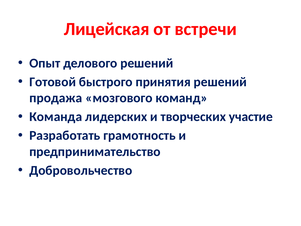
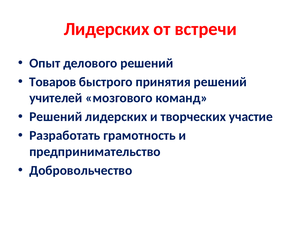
Лицейская: Лицейская -> Лидерских (107, 29)
Готовой: Готовой -> Товаров (53, 82)
продажа: продажа -> учителей (56, 98)
Команда: Команда -> Решений (56, 117)
